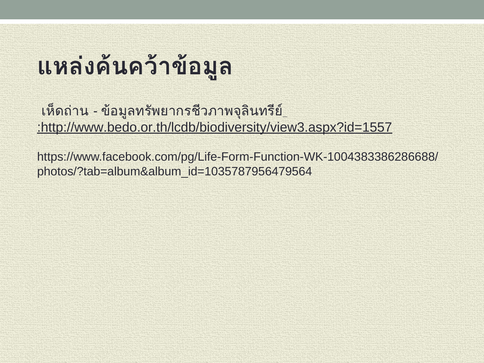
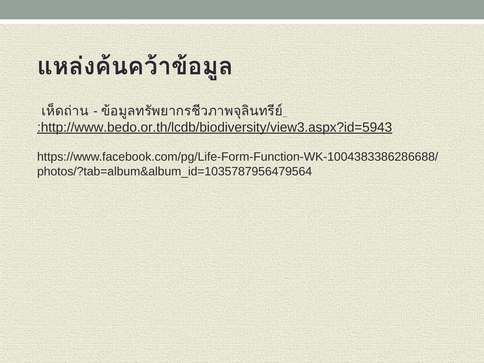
:http://www.bedo.or.th/lcdb/biodiversity/view3.aspx?id=1557: :http://www.bedo.or.th/lcdb/biodiversity/view3.aspx?id=1557 -> :http://www.bedo.or.th/lcdb/biodiversity/view3.aspx?id=5943 (215, 127)
